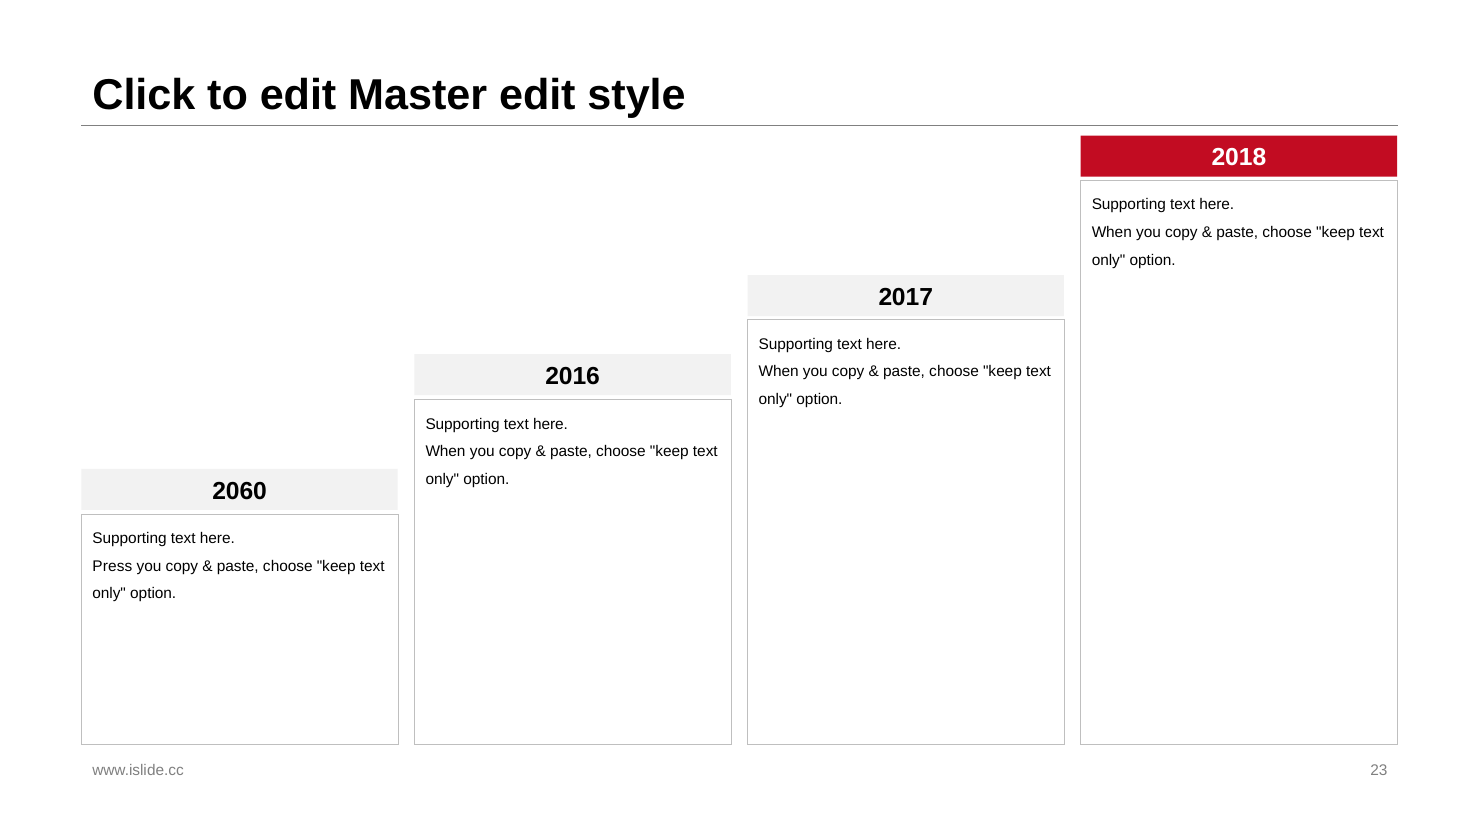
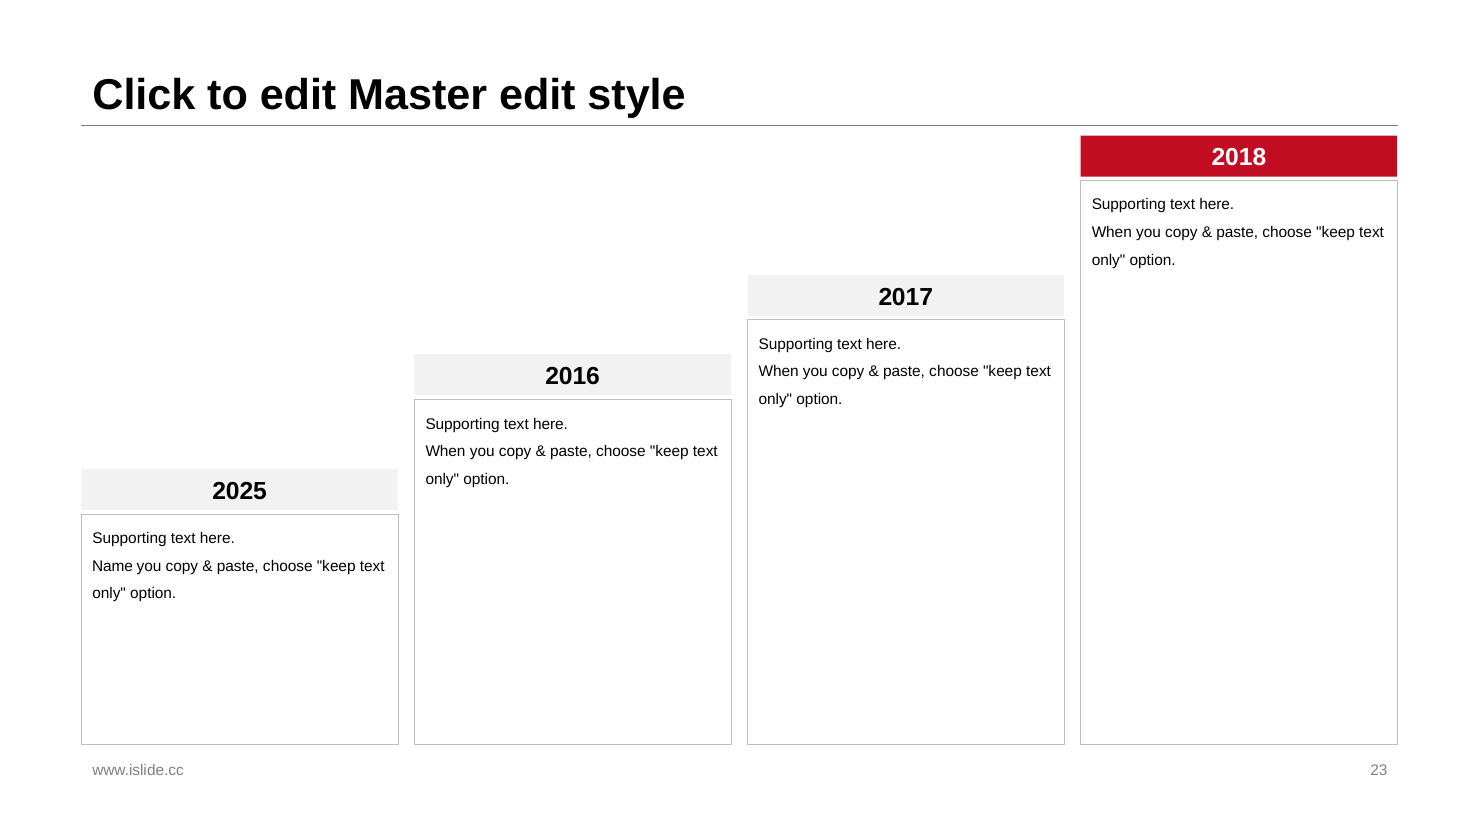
2060: 2060 -> 2025 (240, 491)
Press: Press -> Name (112, 567)
